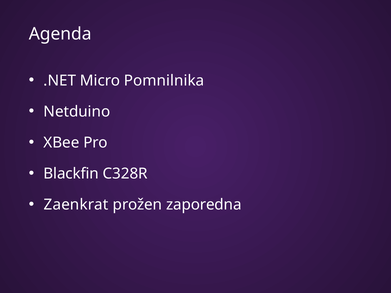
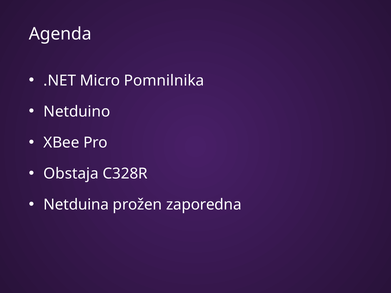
Blackfin: Blackfin -> Obstaja (71, 174)
Zaenkrat: Zaenkrat -> Netduina (76, 205)
